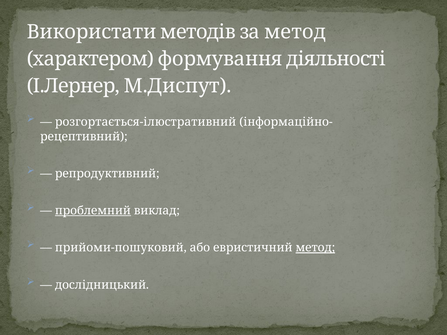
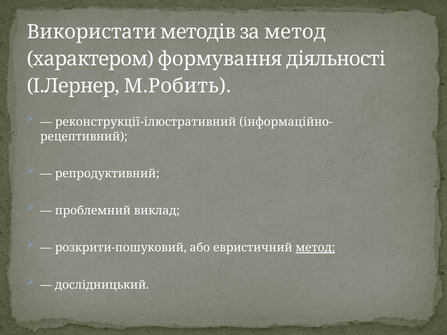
М.Диспут: М.Диспут -> М.Робить (177, 86)
розгортається-ілюстративний: розгортається-ілюстративний -> реконструкції-ілюстративний (146, 122)
проблемний underline: present -> none (93, 211)
прийоми-пошуковий: прийоми-пошуковий -> розкрити-пошуковий (121, 248)
